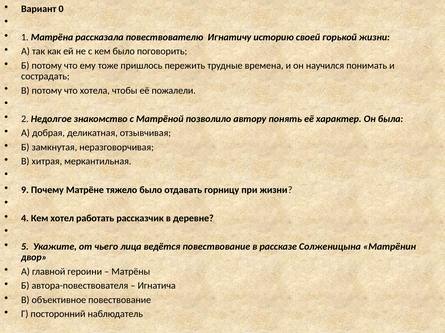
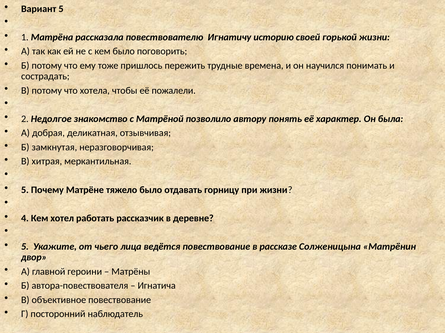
Вариант 0: 0 -> 5 (61, 9)
9: 9 -> 5 (25, 190)
